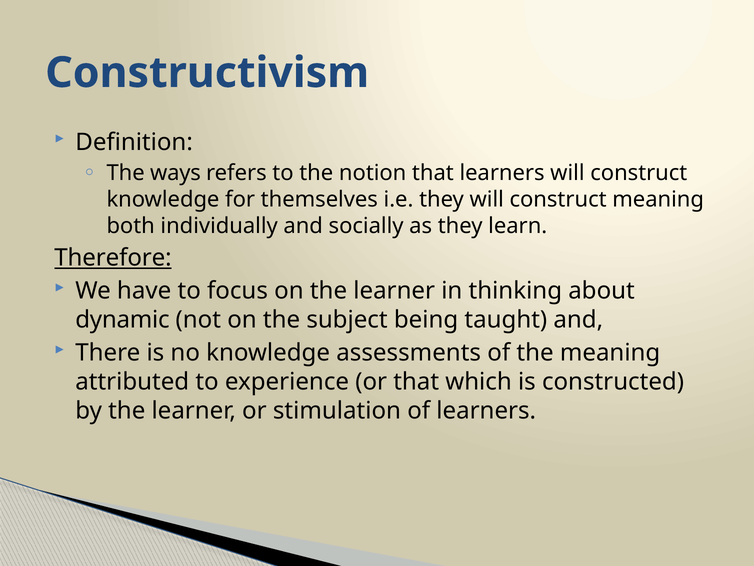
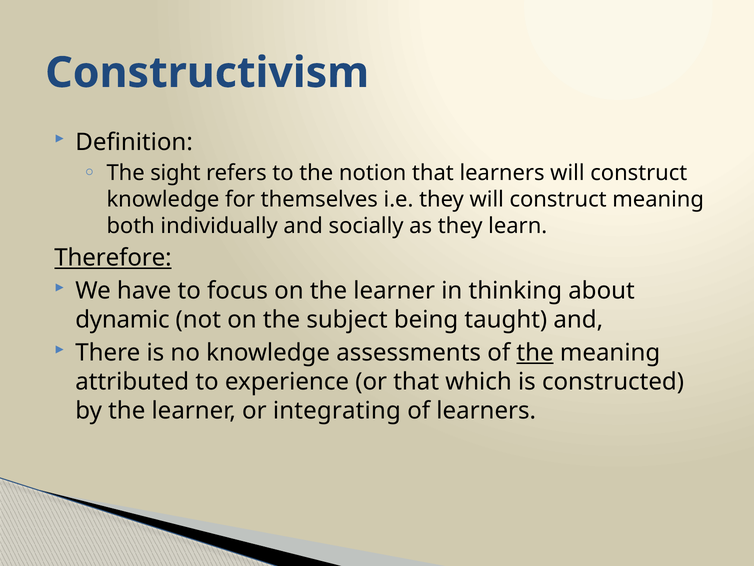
ways: ways -> sight (175, 173)
the underline: none -> present (535, 353)
stimulation: stimulation -> integrating (337, 410)
